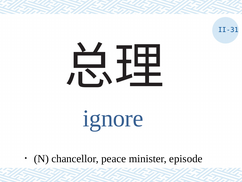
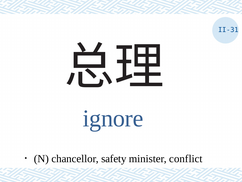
peace: peace -> safety (114, 158)
episode: episode -> conflict (186, 158)
